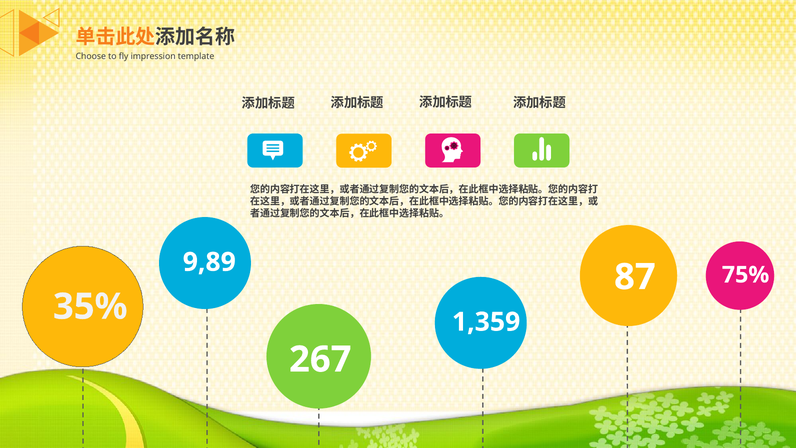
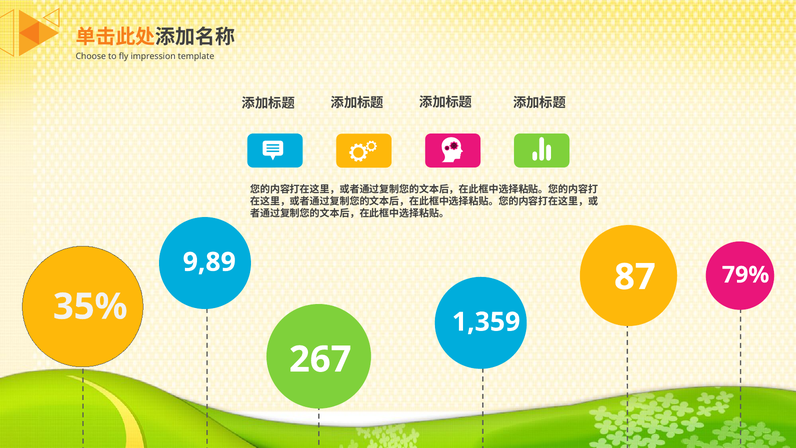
75%: 75% -> 79% (746, 275)
